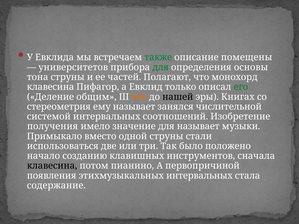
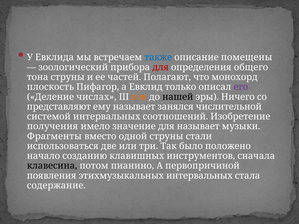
также colour: green -> blue (158, 57)
университетов: университетов -> зоологический (73, 67)
для colour: green -> red (161, 67)
основы: основы -> общего (251, 67)
клавесина: клавесина -> плоскость (50, 87)
его colour: green -> purple (241, 87)
общим: общим -> числах (96, 97)
Книгах: Книгах -> Ничего (238, 97)
стереометрия: стереометрия -> представляют (59, 107)
Примыкало: Примыкало -> Фрагменты (54, 136)
